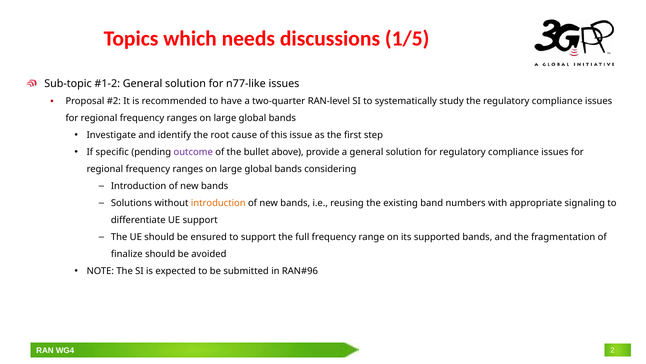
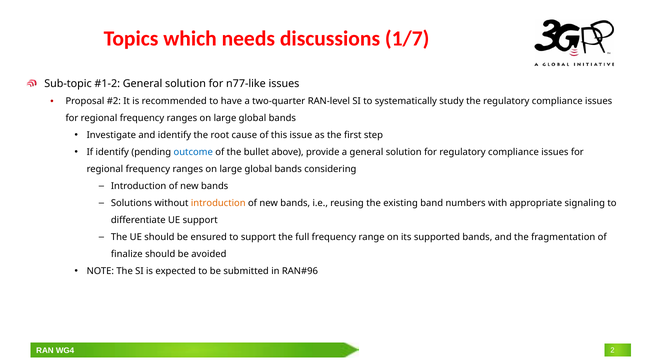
1/5: 1/5 -> 1/7 (407, 39)
If specific: specific -> identify (112, 152)
outcome colour: purple -> blue (193, 152)
